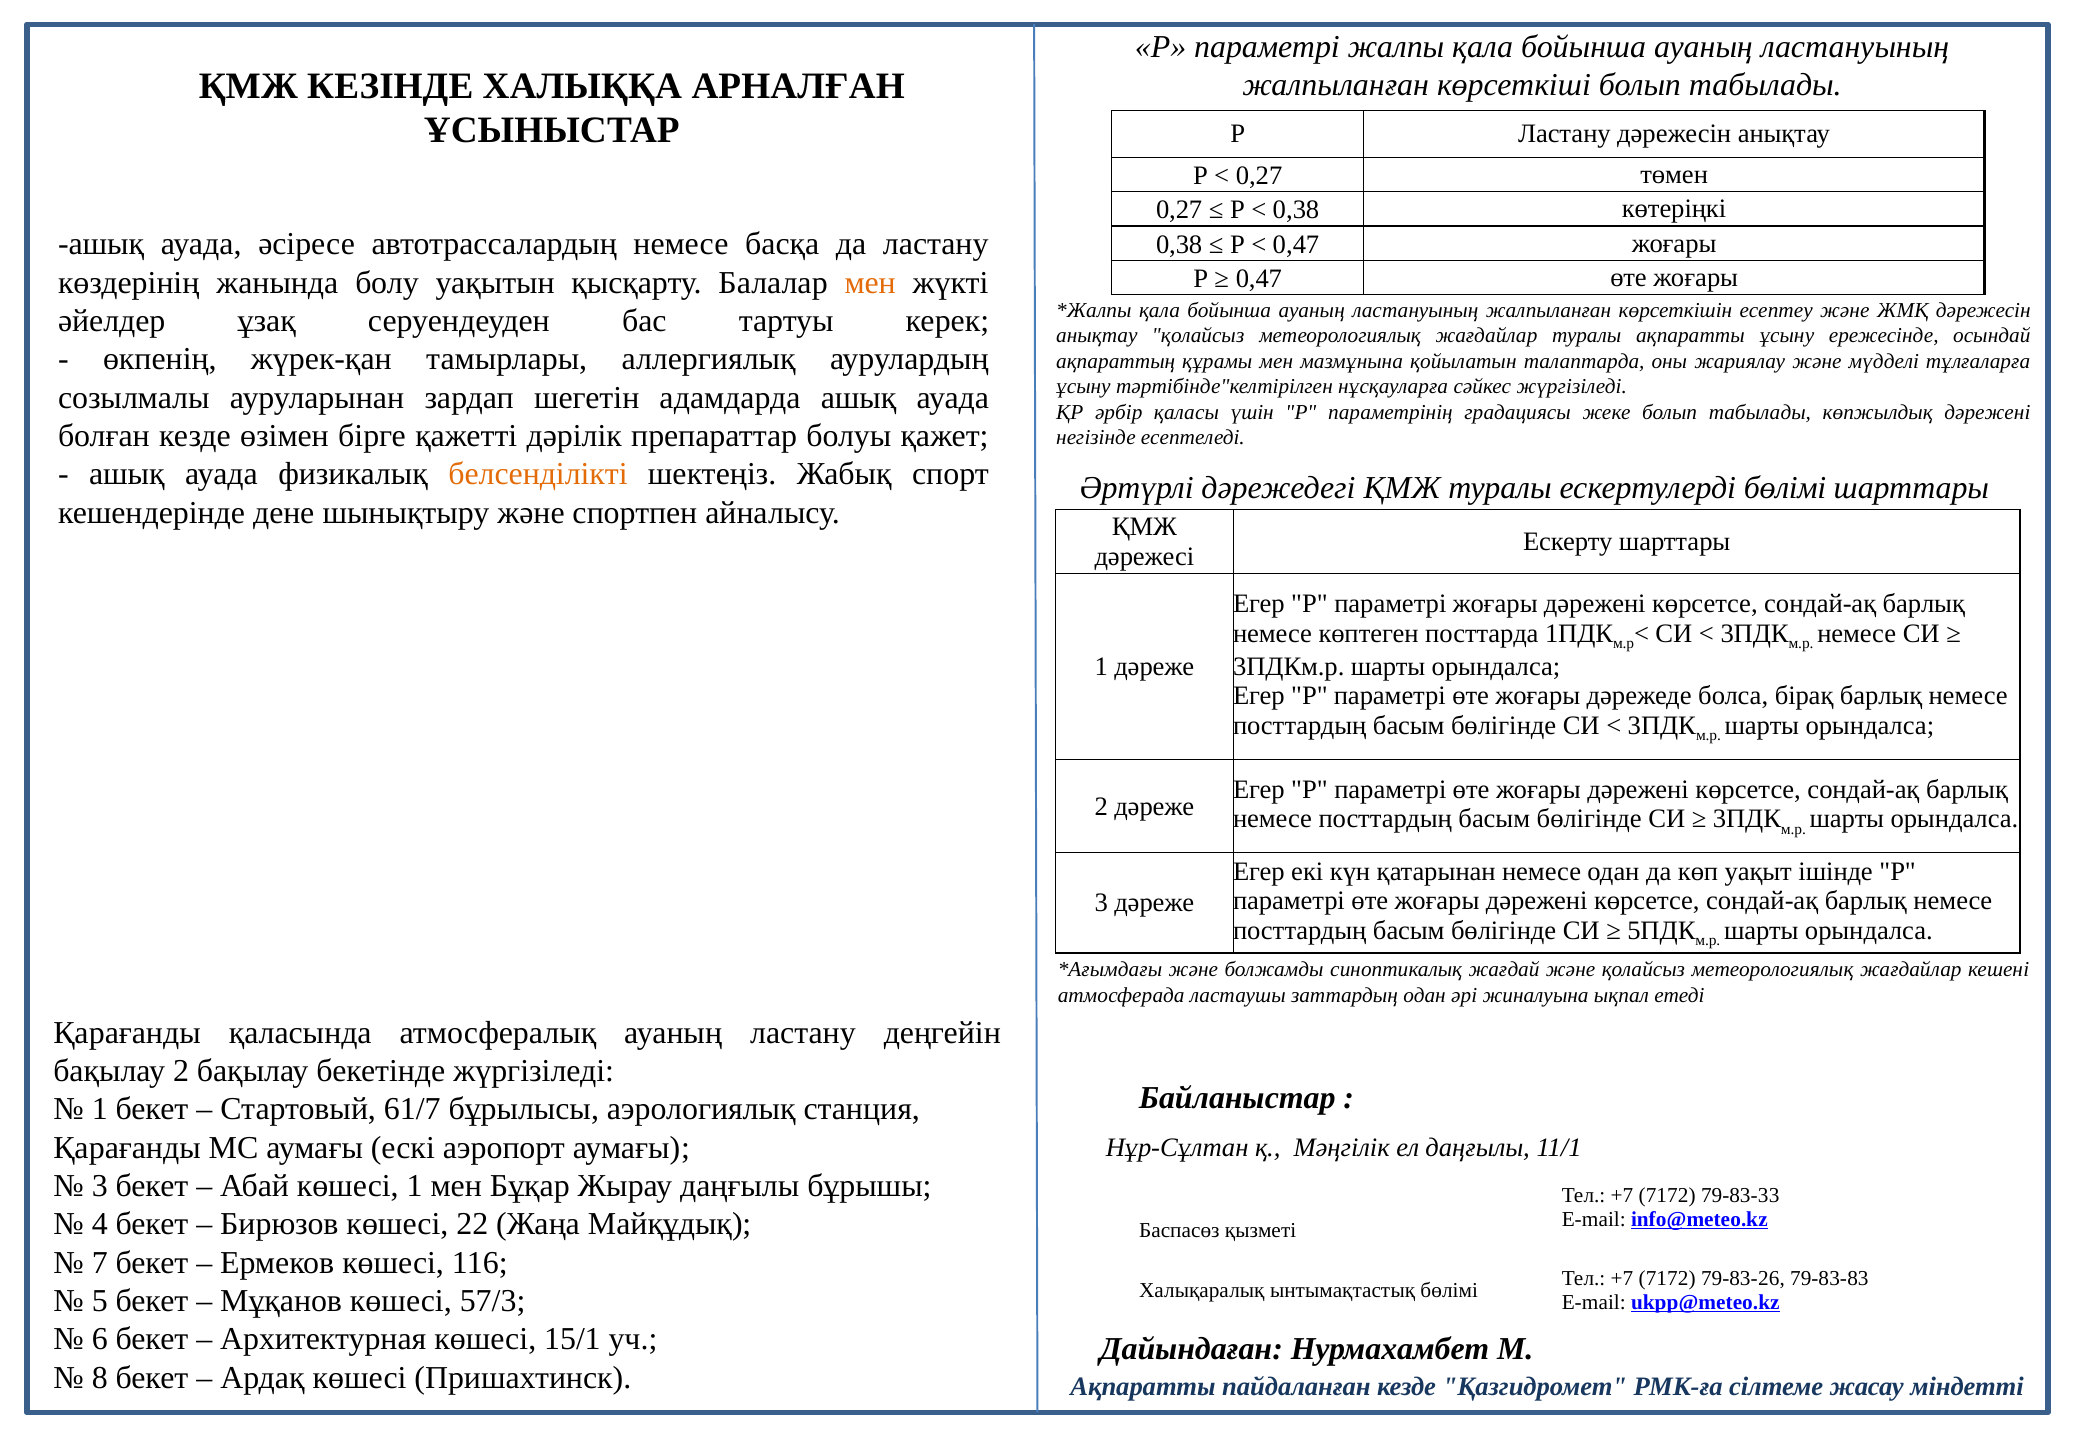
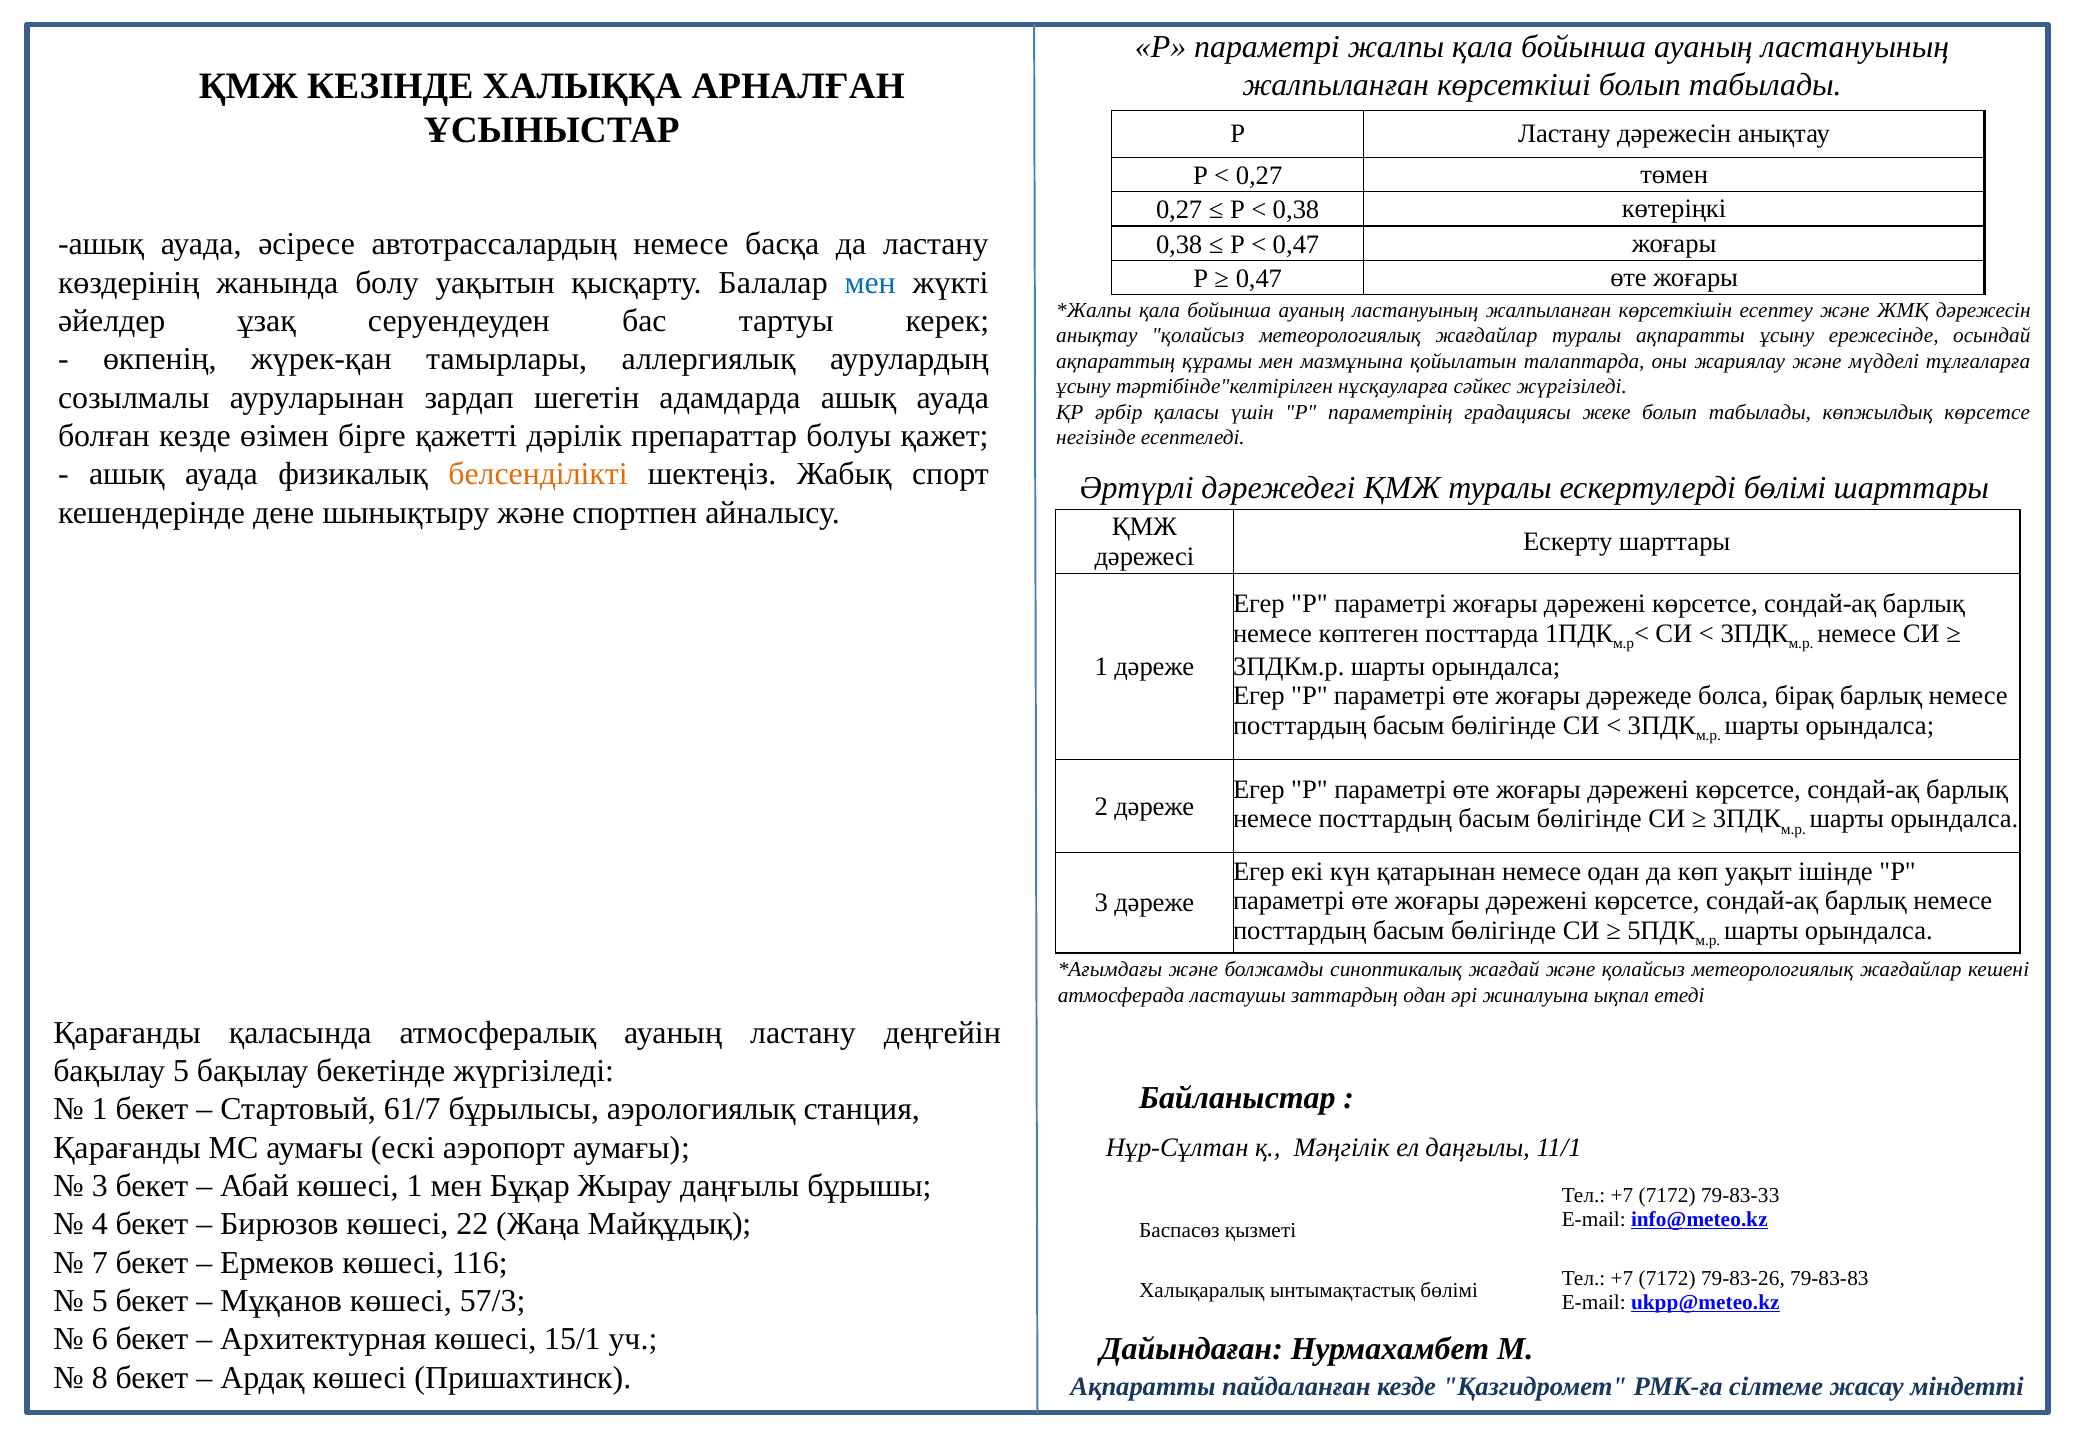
мен colour: orange -> blue (870, 283)
көпжылдық дәрежені: дәрежені -> көрсетсе (1987, 412)
бақылау 2: 2 -> 5 (181, 1071)
